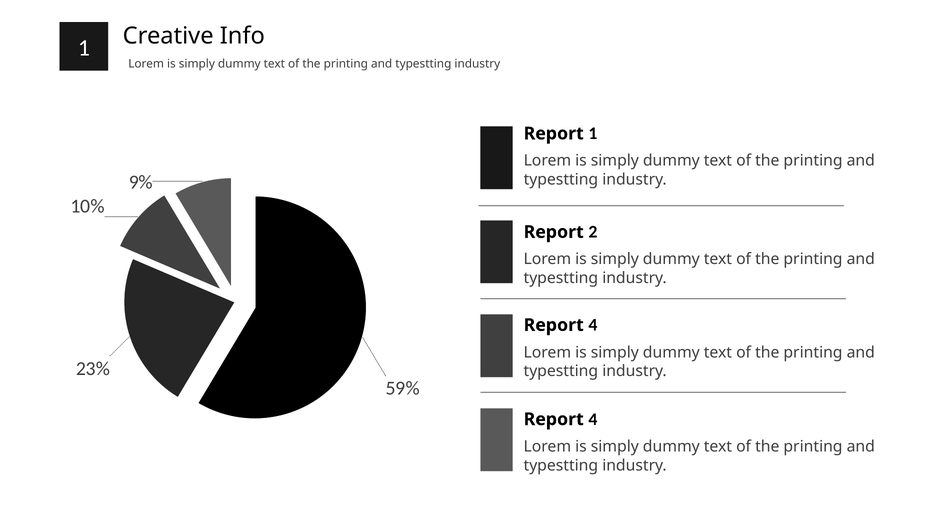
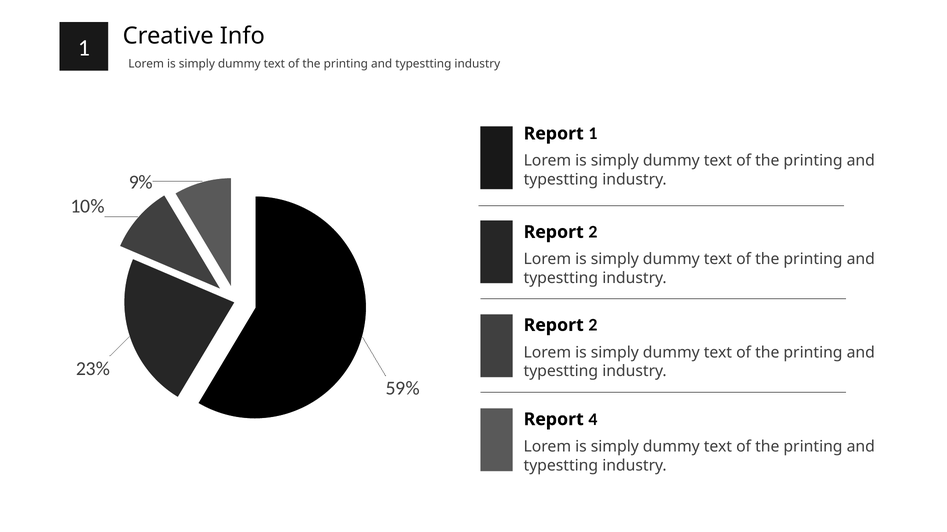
4: 4 -> 2 (593, 325)
